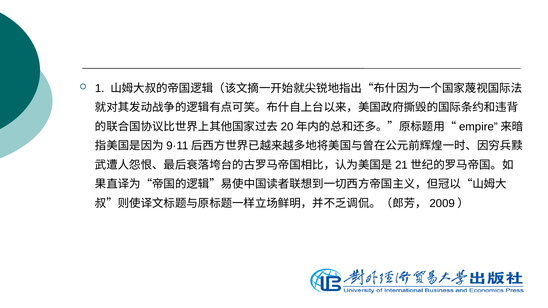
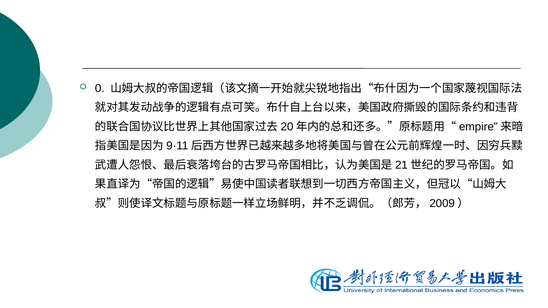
1: 1 -> 0 (100, 88)
